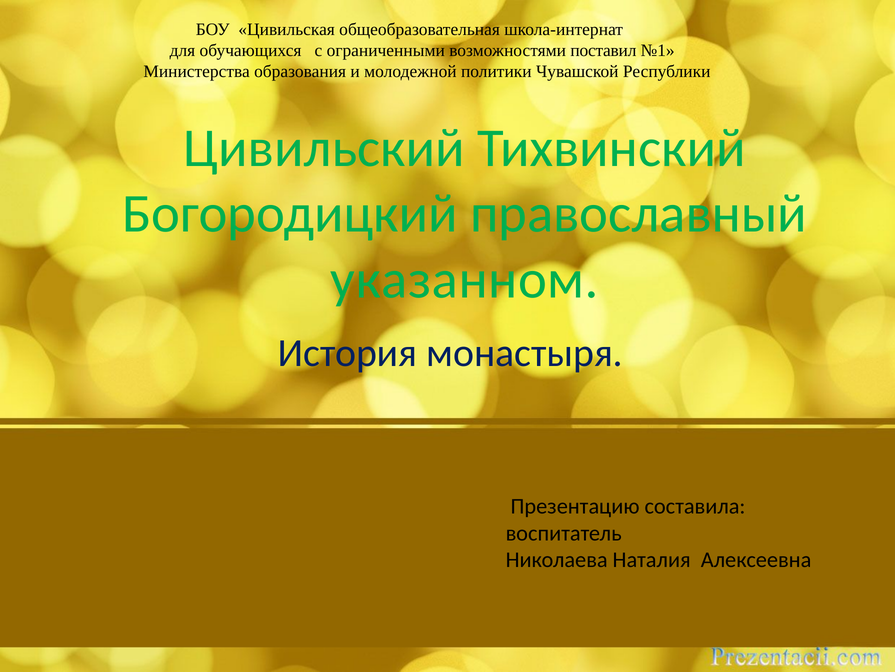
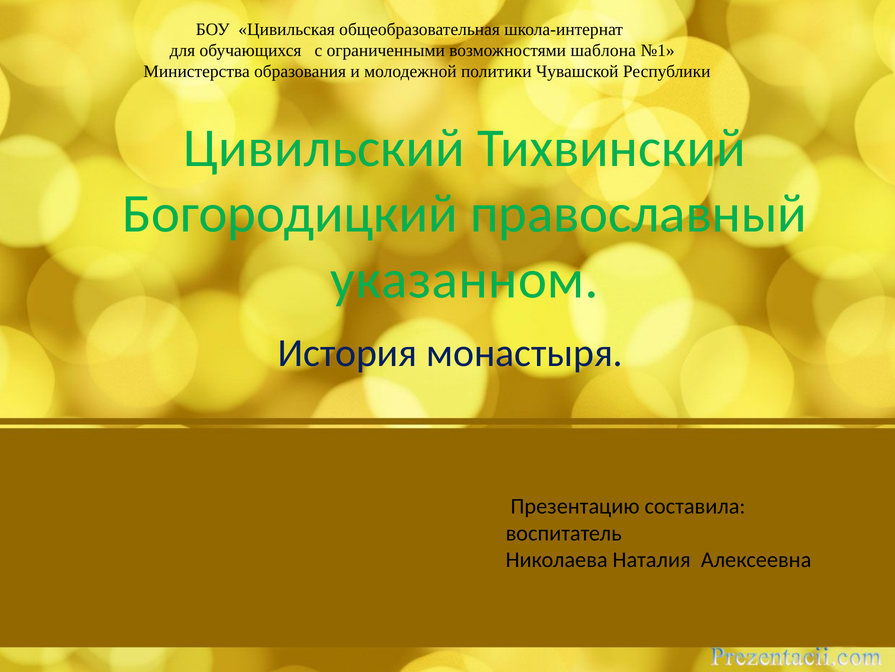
поставил: поставил -> шаблона (603, 50)
